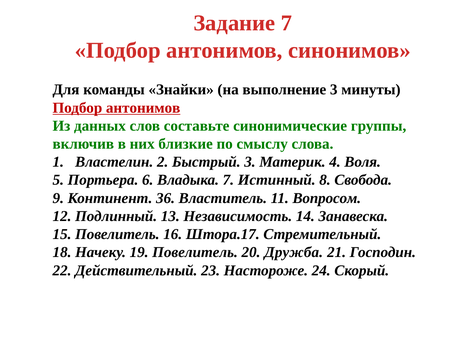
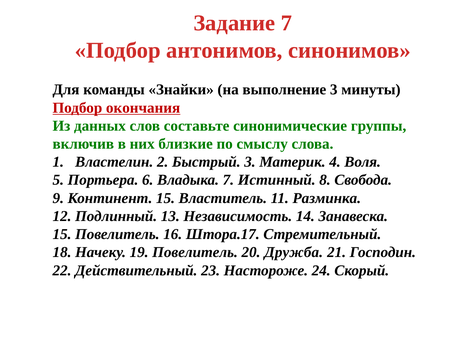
антонимов: антонимов -> окончания (143, 108)
Континент 36: 36 -> 15 (165, 198)
Вопросом: Вопросом -> Разминка (327, 198)
